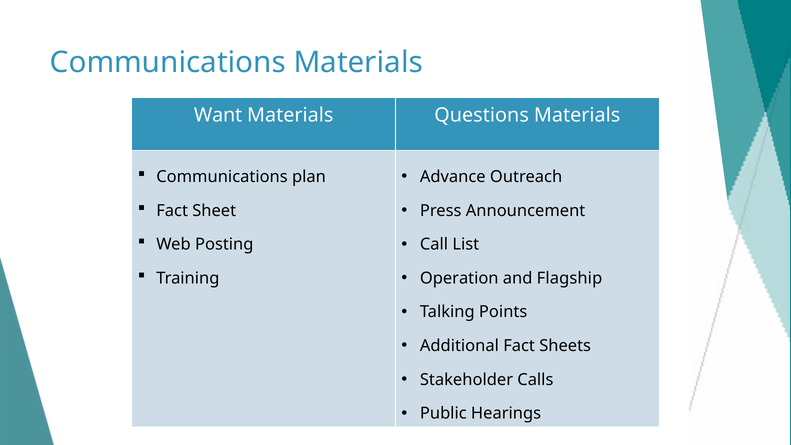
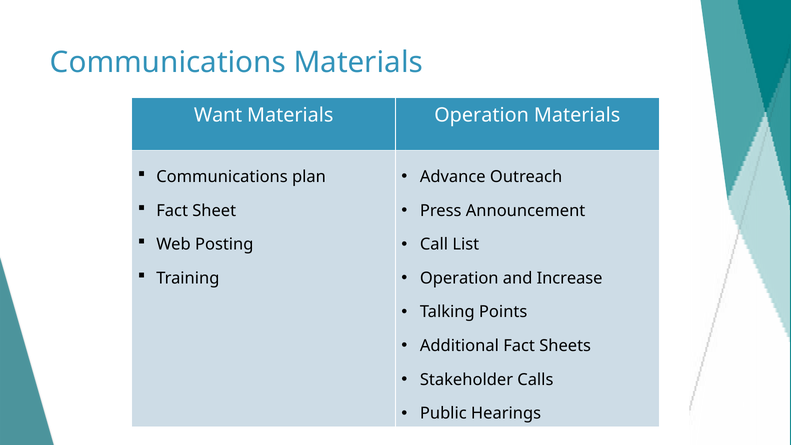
Materials Questions: Questions -> Operation (482, 115)
Flagship: Flagship -> Increase (570, 278)
